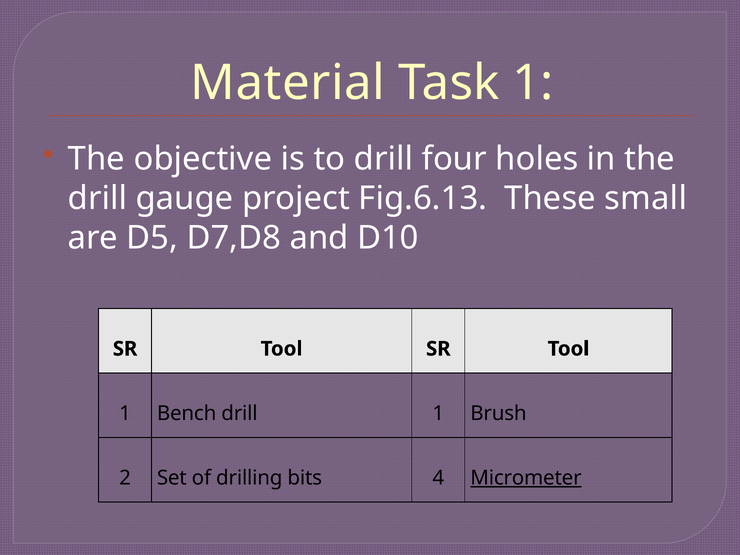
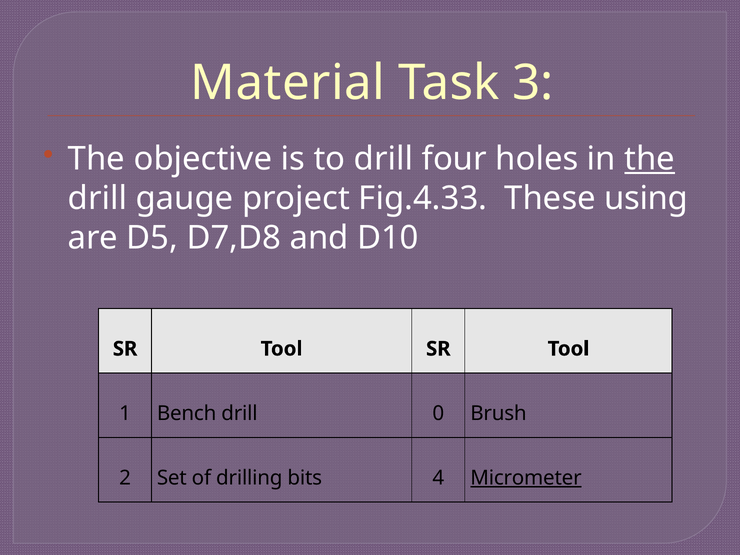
Task 1: 1 -> 3 (533, 83)
the underline: none -> present (650, 159)
Fig.6.13: Fig.6.13 -> Fig.4.33 (423, 198)
small: small -> using (646, 198)
drill 1: 1 -> 0 (438, 413)
